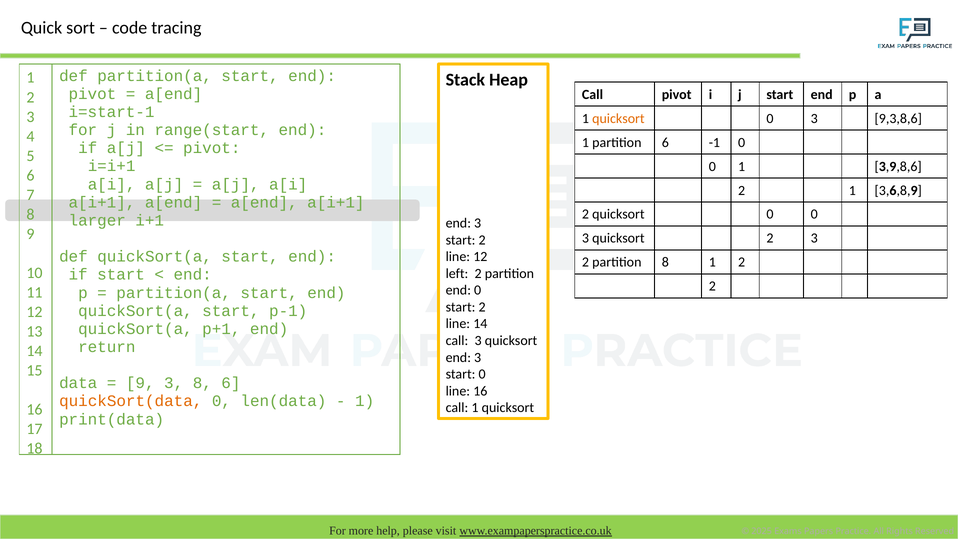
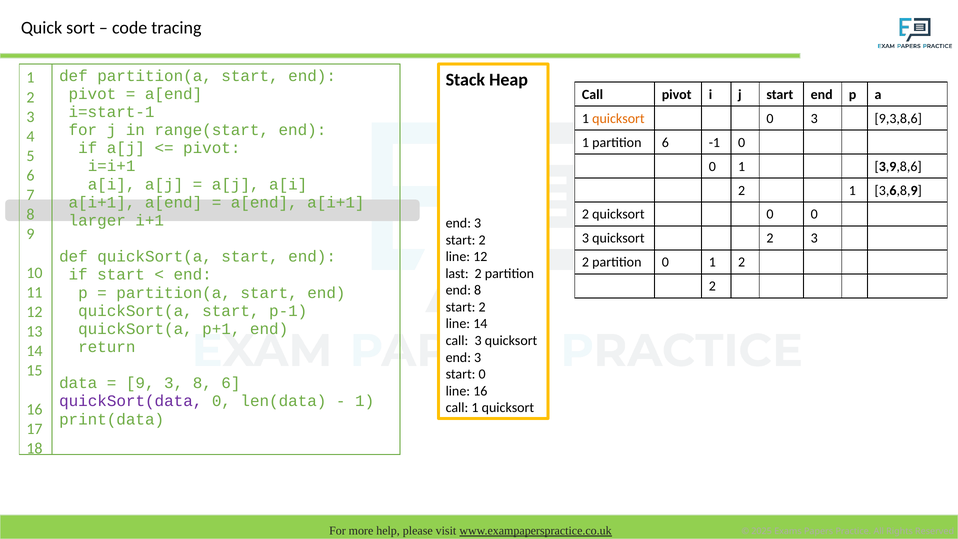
partition 8: 8 -> 0 (665, 262)
left: left -> last (457, 273)
end 0: 0 -> 8 (478, 290)
quickSort(data colour: orange -> purple (131, 401)
